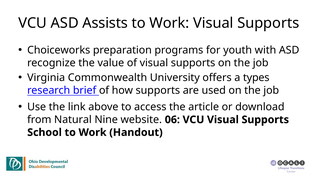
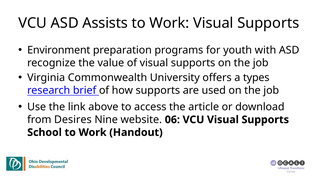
Choiceworks: Choiceworks -> Environment (59, 50)
Natural: Natural -> Desires (73, 120)
